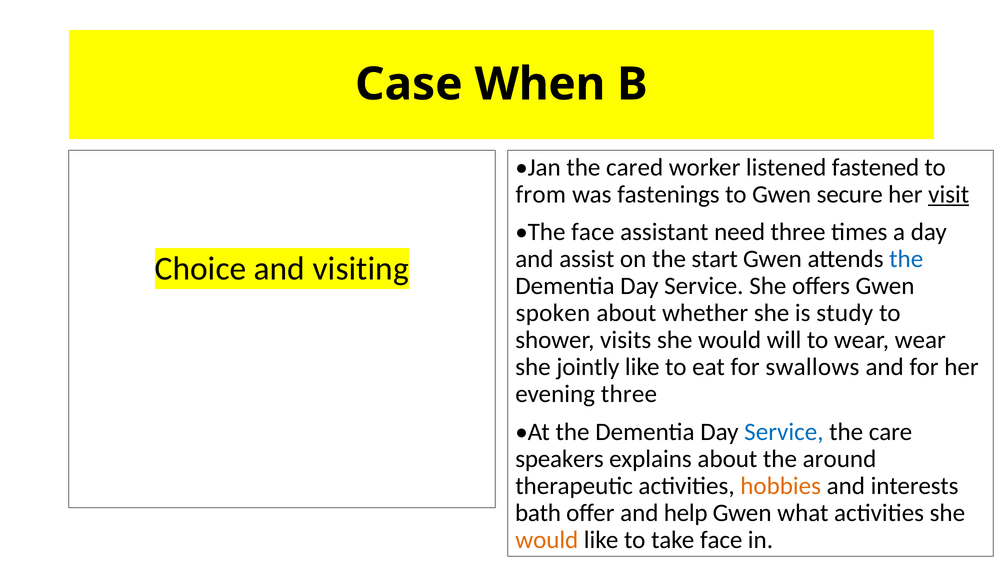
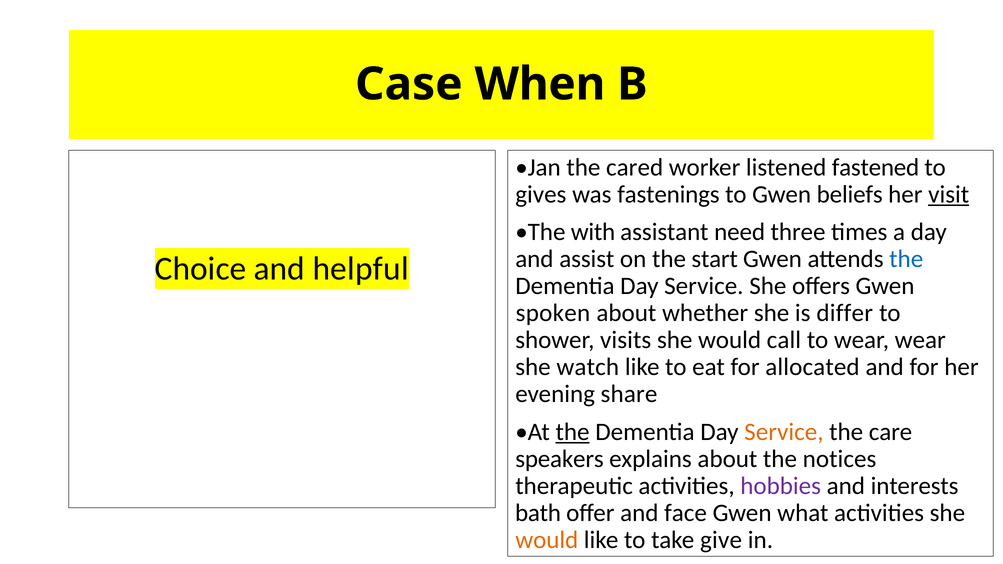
from: from -> gives (541, 194)
secure: secure -> beliefs (850, 194)
The face: face -> with (593, 232)
visiting: visiting -> helpful (361, 269)
study: study -> differ (845, 313)
will: will -> call (784, 340)
jointly: jointly -> watch (588, 367)
swallows: swallows -> allocated (812, 367)
evening three: three -> share (629, 394)
the underline: none -> present (573, 432)
Service colour: blue -> orange (784, 432)
around: around -> notices (840, 459)
hobbies colour: orange -> purple (781, 486)
help: help -> face (686, 513)
take face: face -> give (721, 540)
